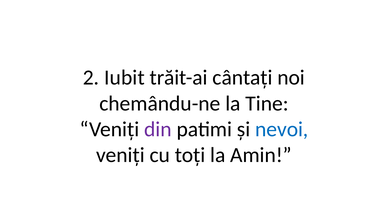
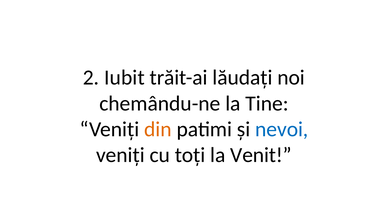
cântați: cântați -> lăudați (242, 78)
din colour: purple -> orange (158, 129)
Amin: Amin -> Venit (261, 155)
